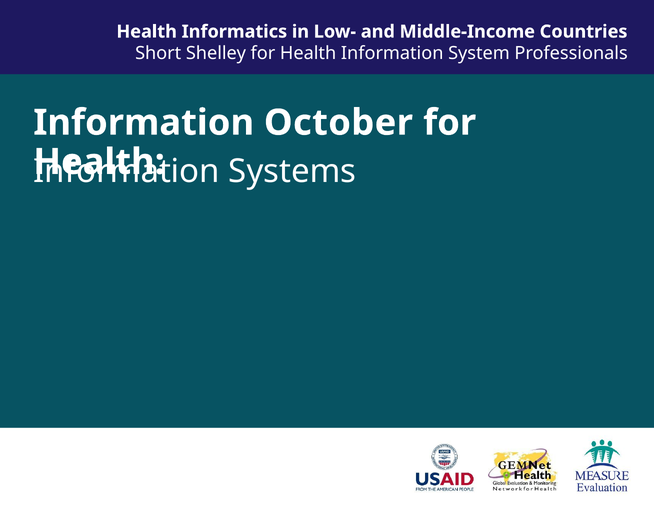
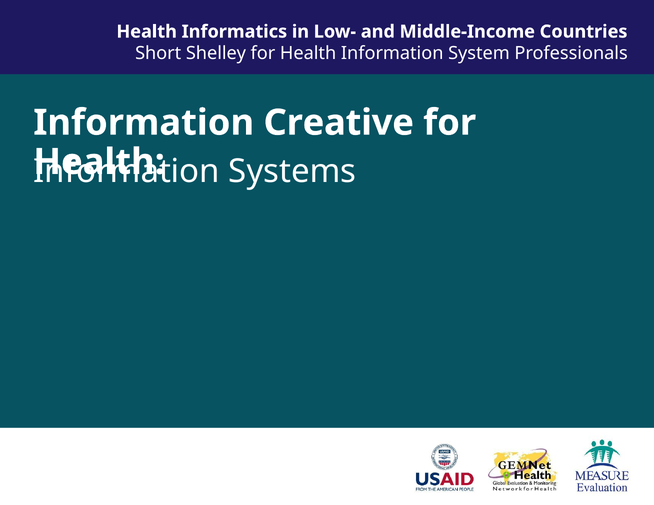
October: October -> Creative (339, 123)
